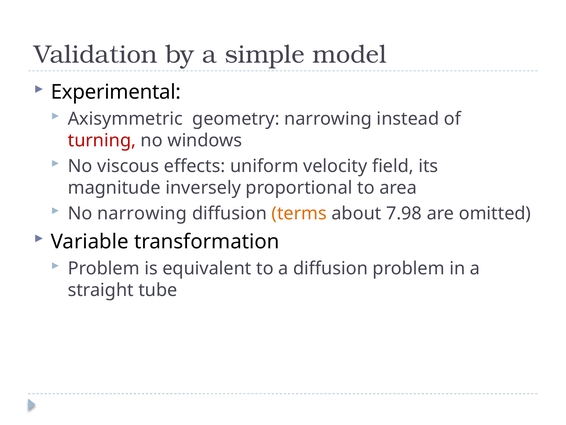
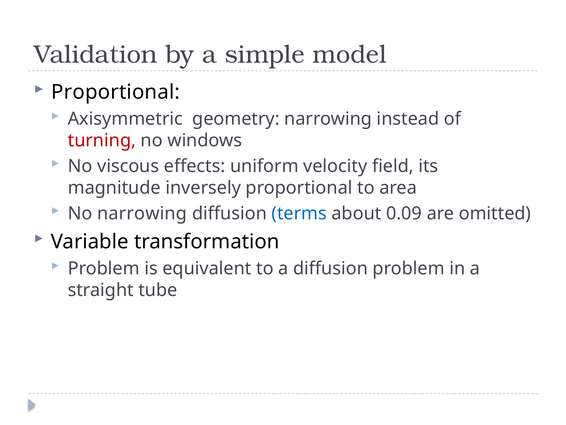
Experimental: Experimental -> Proportional (116, 92)
terms colour: orange -> blue (299, 213)
7.98: 7.98 -> 0.09 (404, 213)
